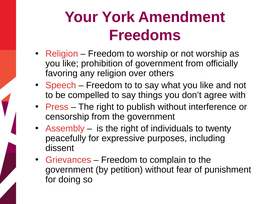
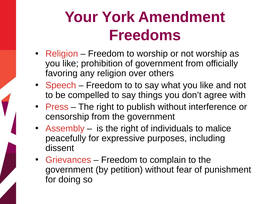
twenty: twenty -> malice (218, 128)
